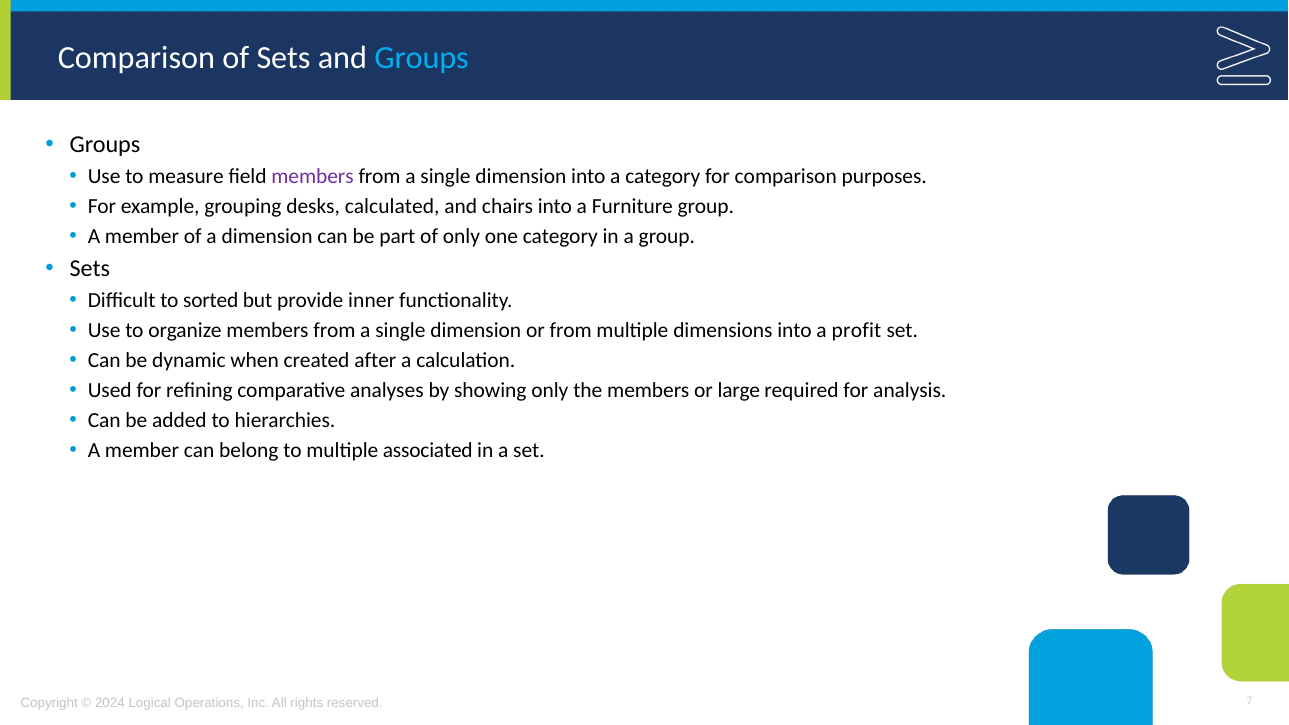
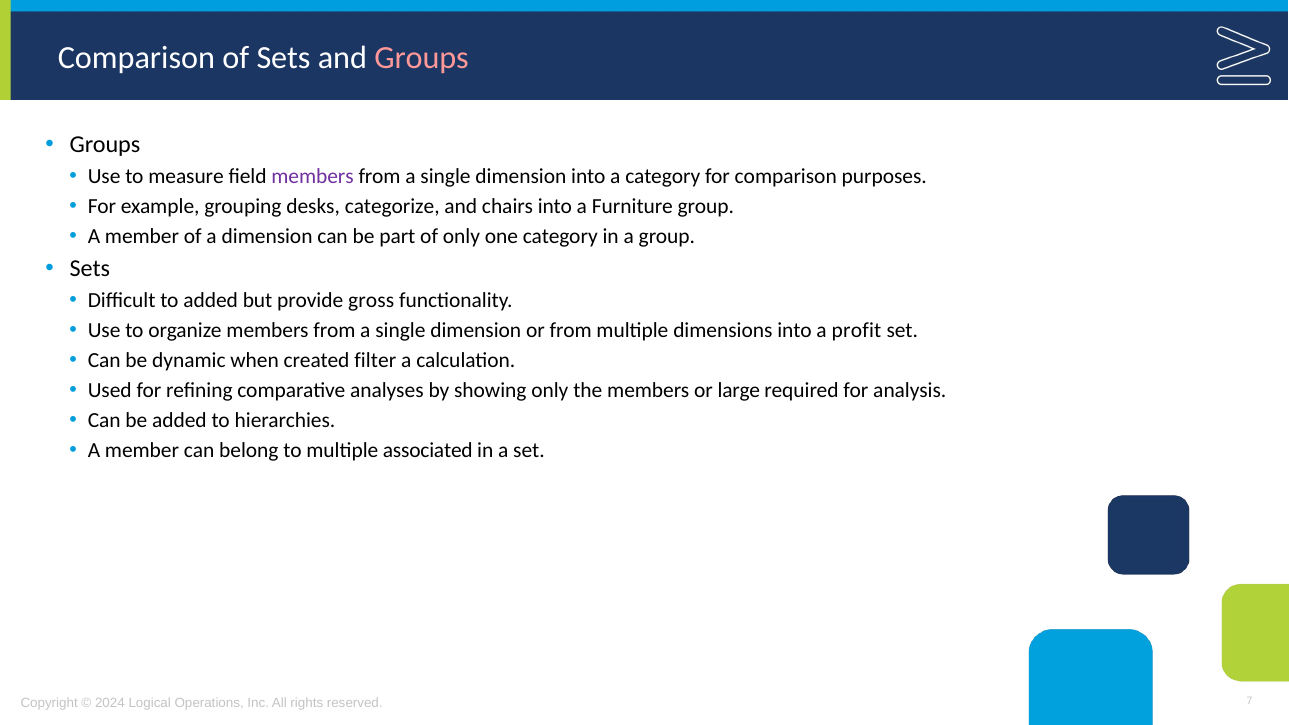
Groups colour: light blue -> pink (422, 57)
calculated: calculated -> categorize (392, 206)
to sorted: sorted -> added (211, 300)
inner: inner -> gross (371, 300)
after: after -> filter (375, 361)
